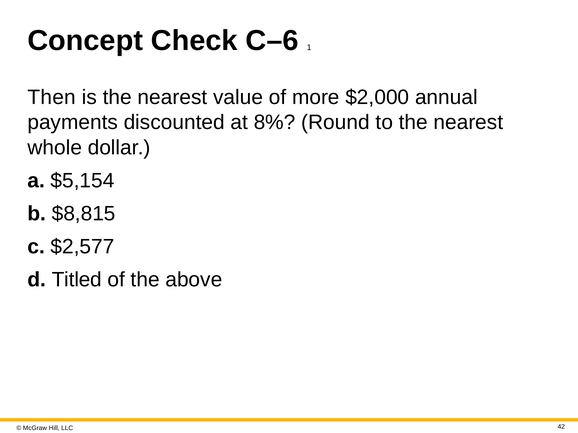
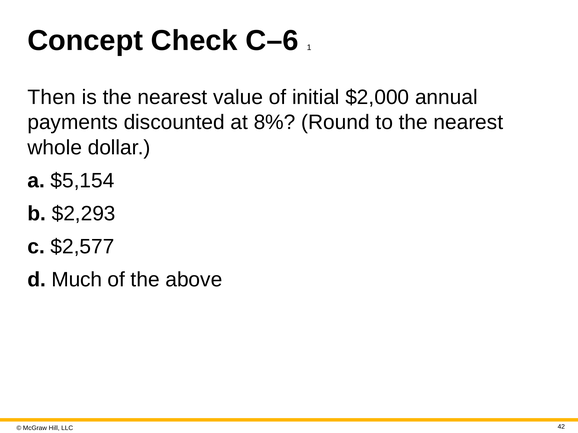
more: more -> initial (316, 98)
$8,815: $8,815 -> $2,293 (84, 214)
Titled: Titled -> Much (77, 280)
